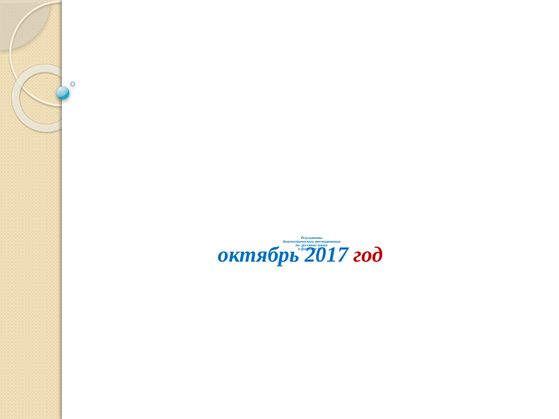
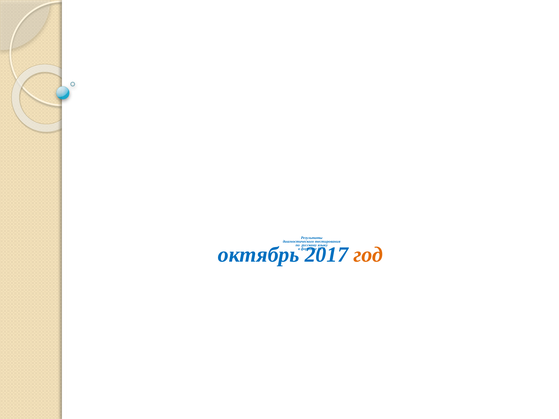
год colour: red -> orange (368, 255)
